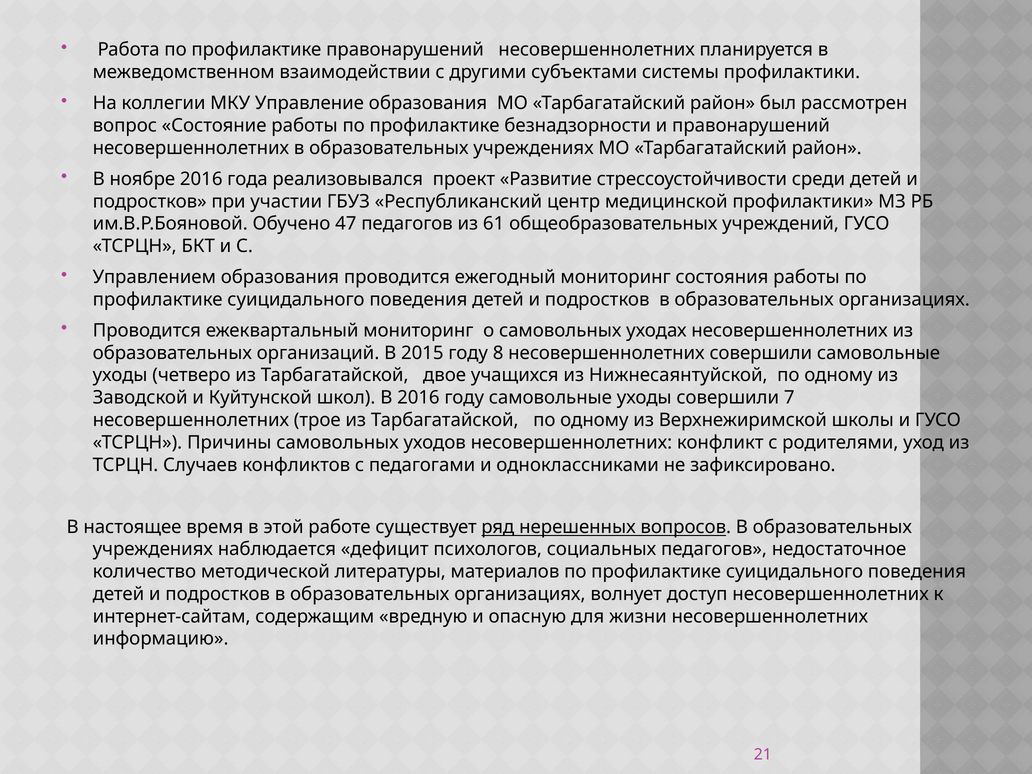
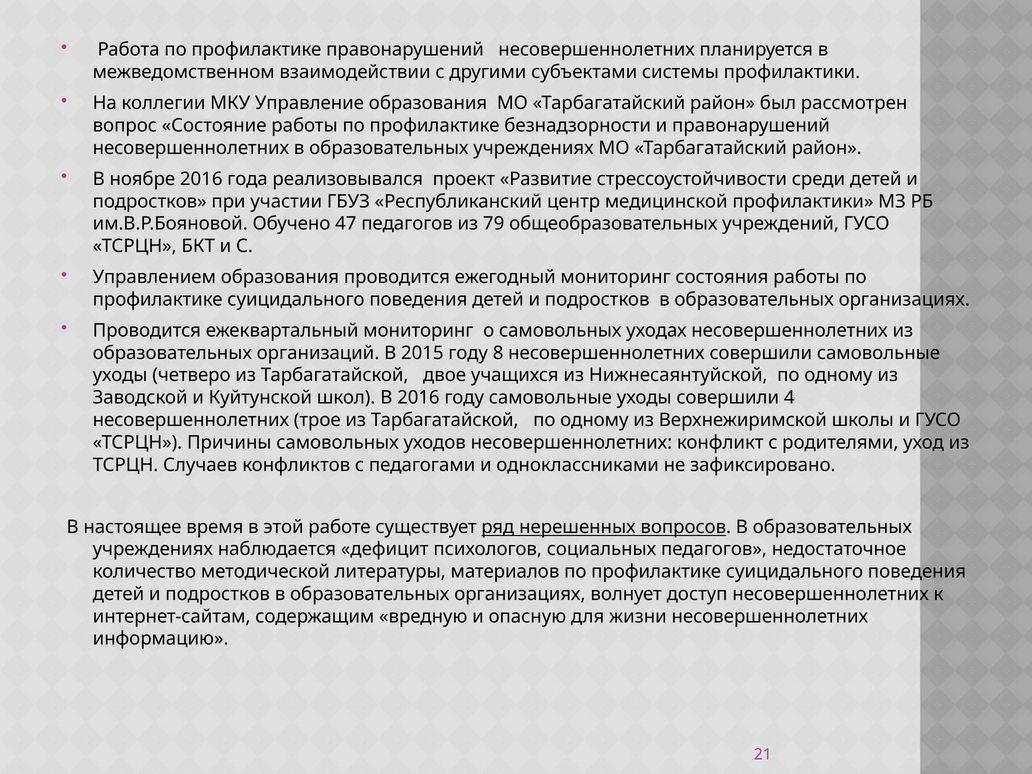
61: 61 -> 79 (494, 224)
7: 7 -> 4 (789, 398)
